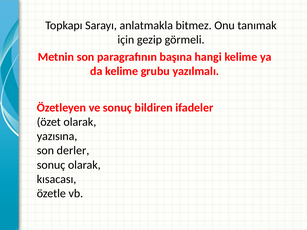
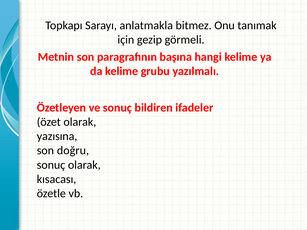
derler: derler -> doğru (73, 151)
